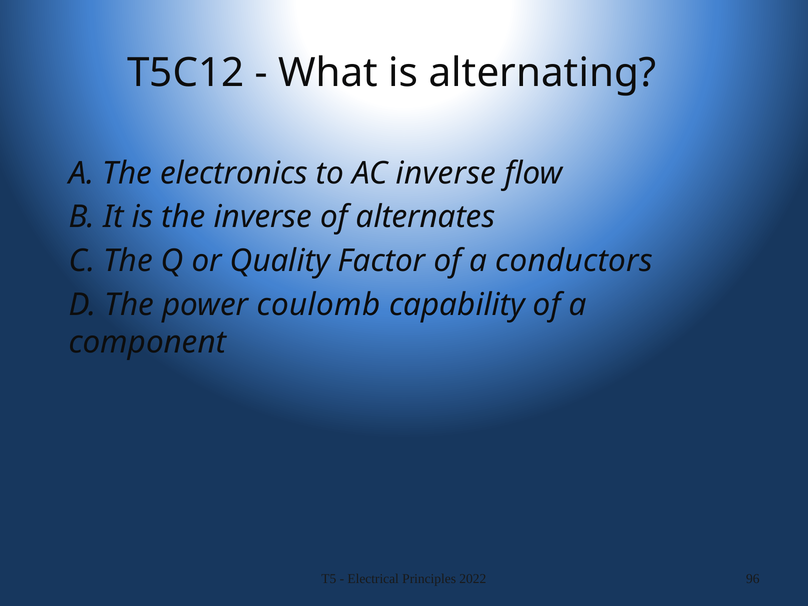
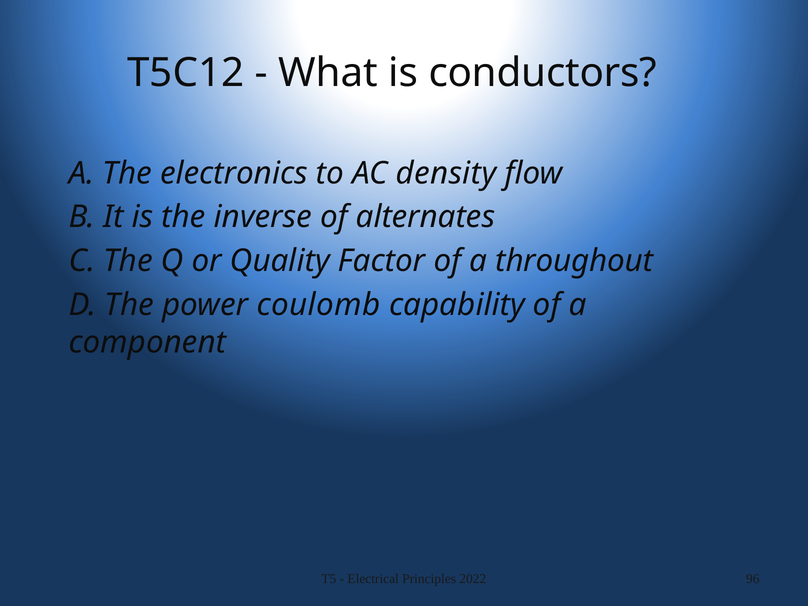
alternating: alternating -> conductors (543, 73)
AC inverse: inverse -> density (446, 173)
conductors: conductors -> throughout (574, 261)
